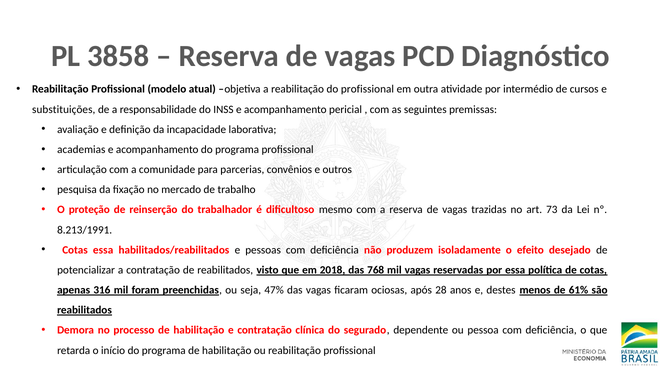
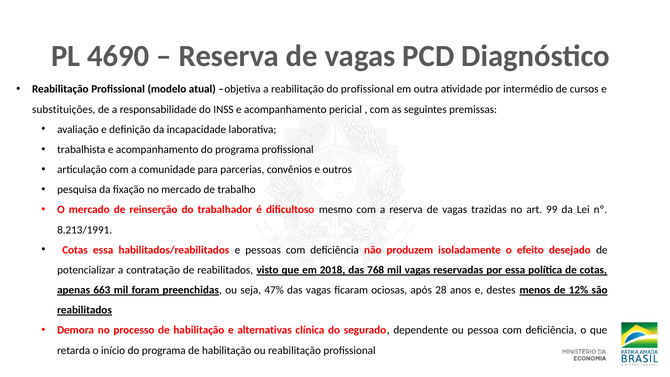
3858: 3858 -> 4690 (118, 56)
academias: academias -> trabalhista (81, 149)
O proteção: proteção -> mercado (89, 210)
73: 73 -> 99 (552, 210)
316: 316 -> 663 (102, 290)
61%: 61% -> 12% (579, 290)
e contratação: contratação -> alternativas (265, 330)
